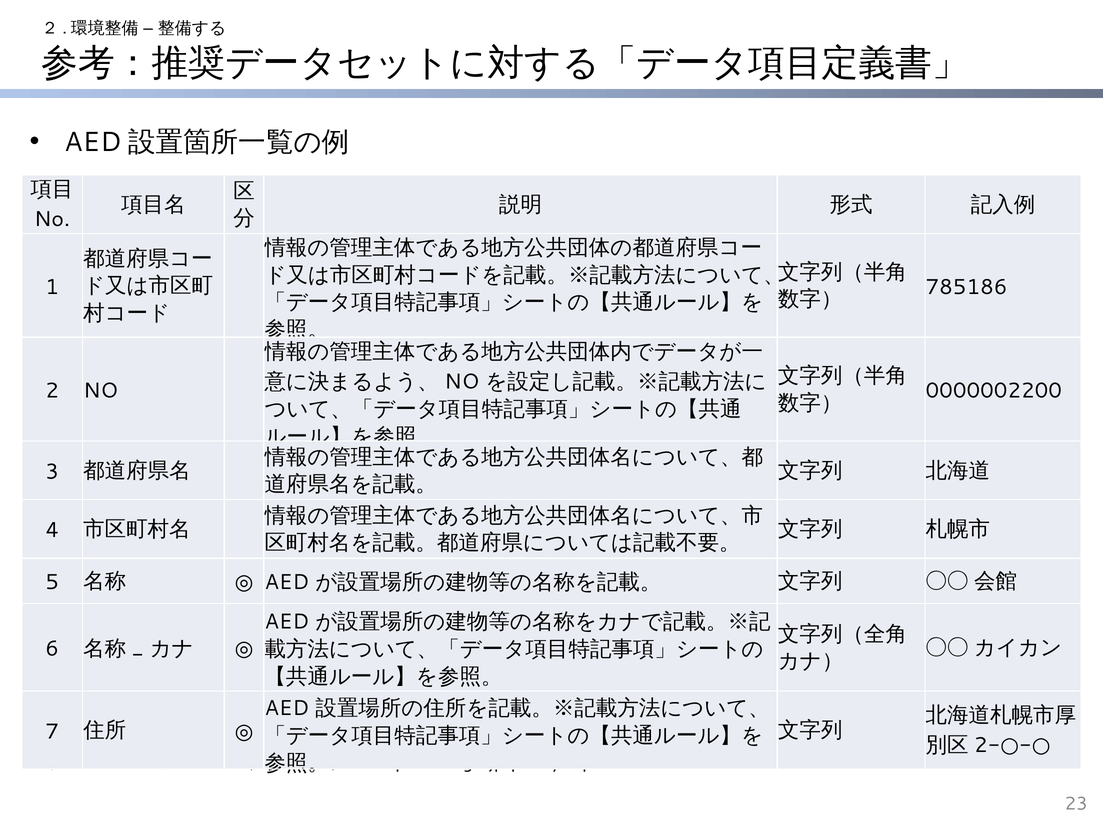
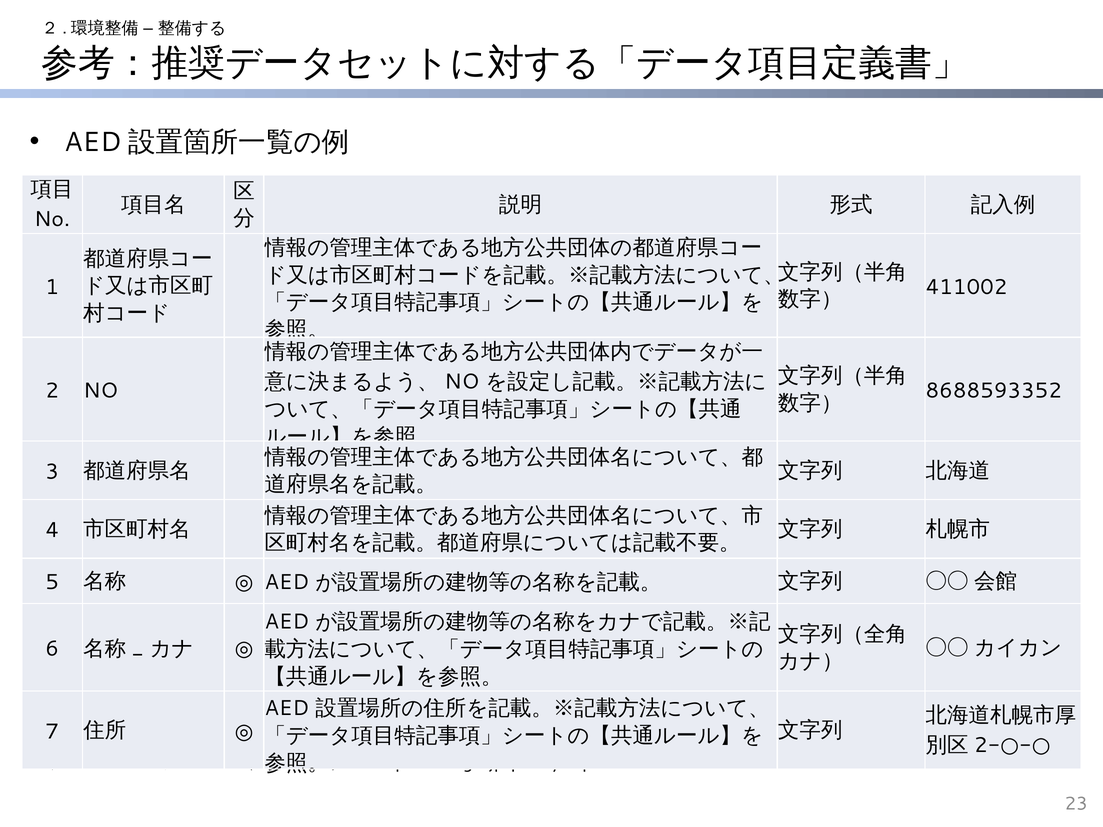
785186: 785186 -> 411002 (966, 287)
0000002200: 0000002200 -> 8688593352 (994, 391)
